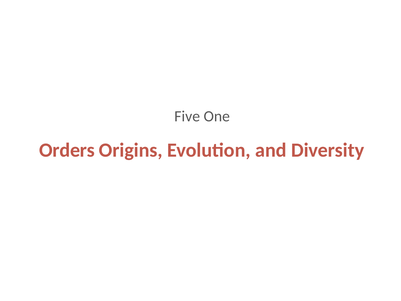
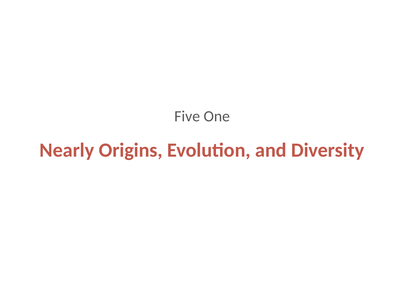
Orders: Orders -> Nearly (67, 150)
